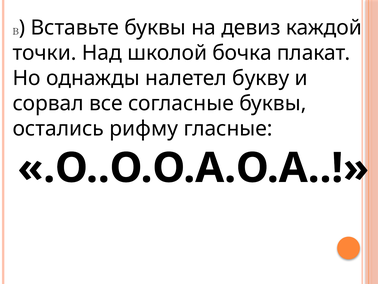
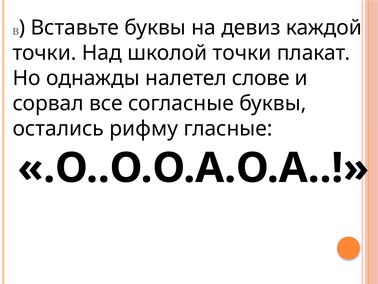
школой бочка: бочка -> точки (242, 53)
букву: букву -> слове (261, 78)
